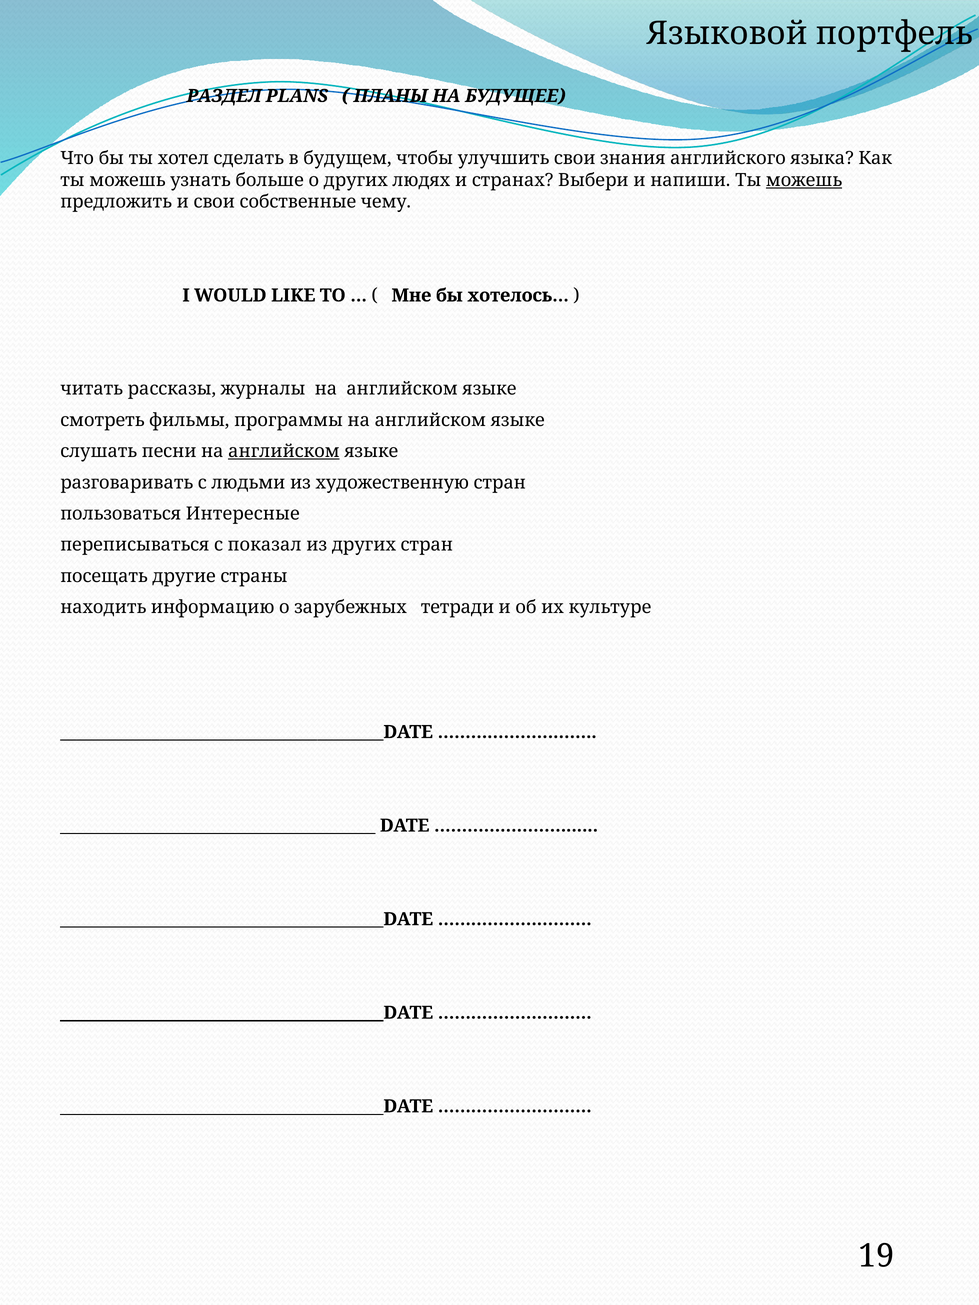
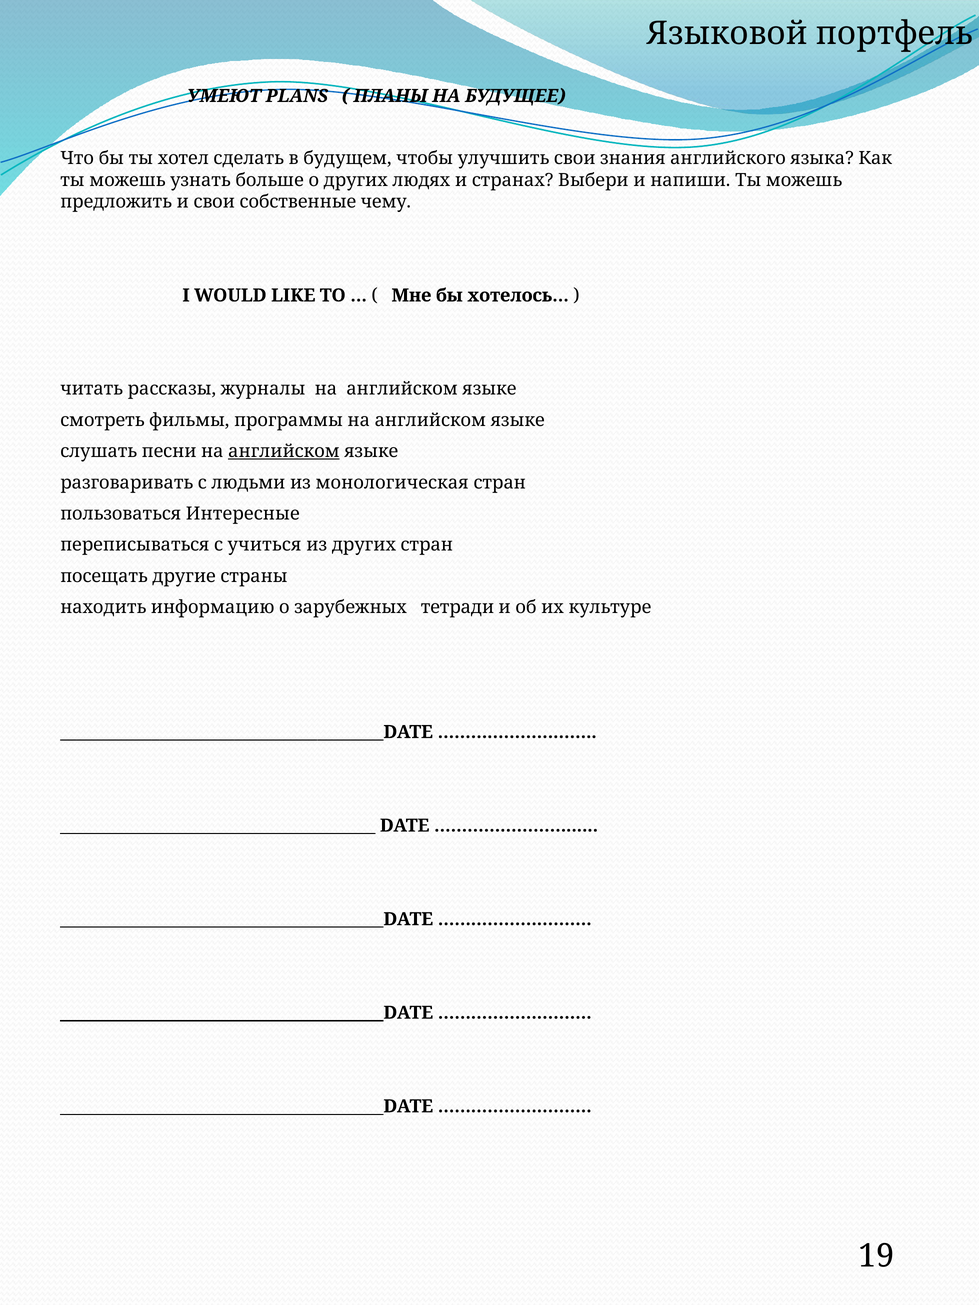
РАЗДЕЛ: РАЗДЕЛ -> УМЕЮТ (224, 96)
можешь underline: present -> none (804, 180)
художественную: художественную -> монологическая (392, 483)
показал: показал -> учиться (264, 545)
